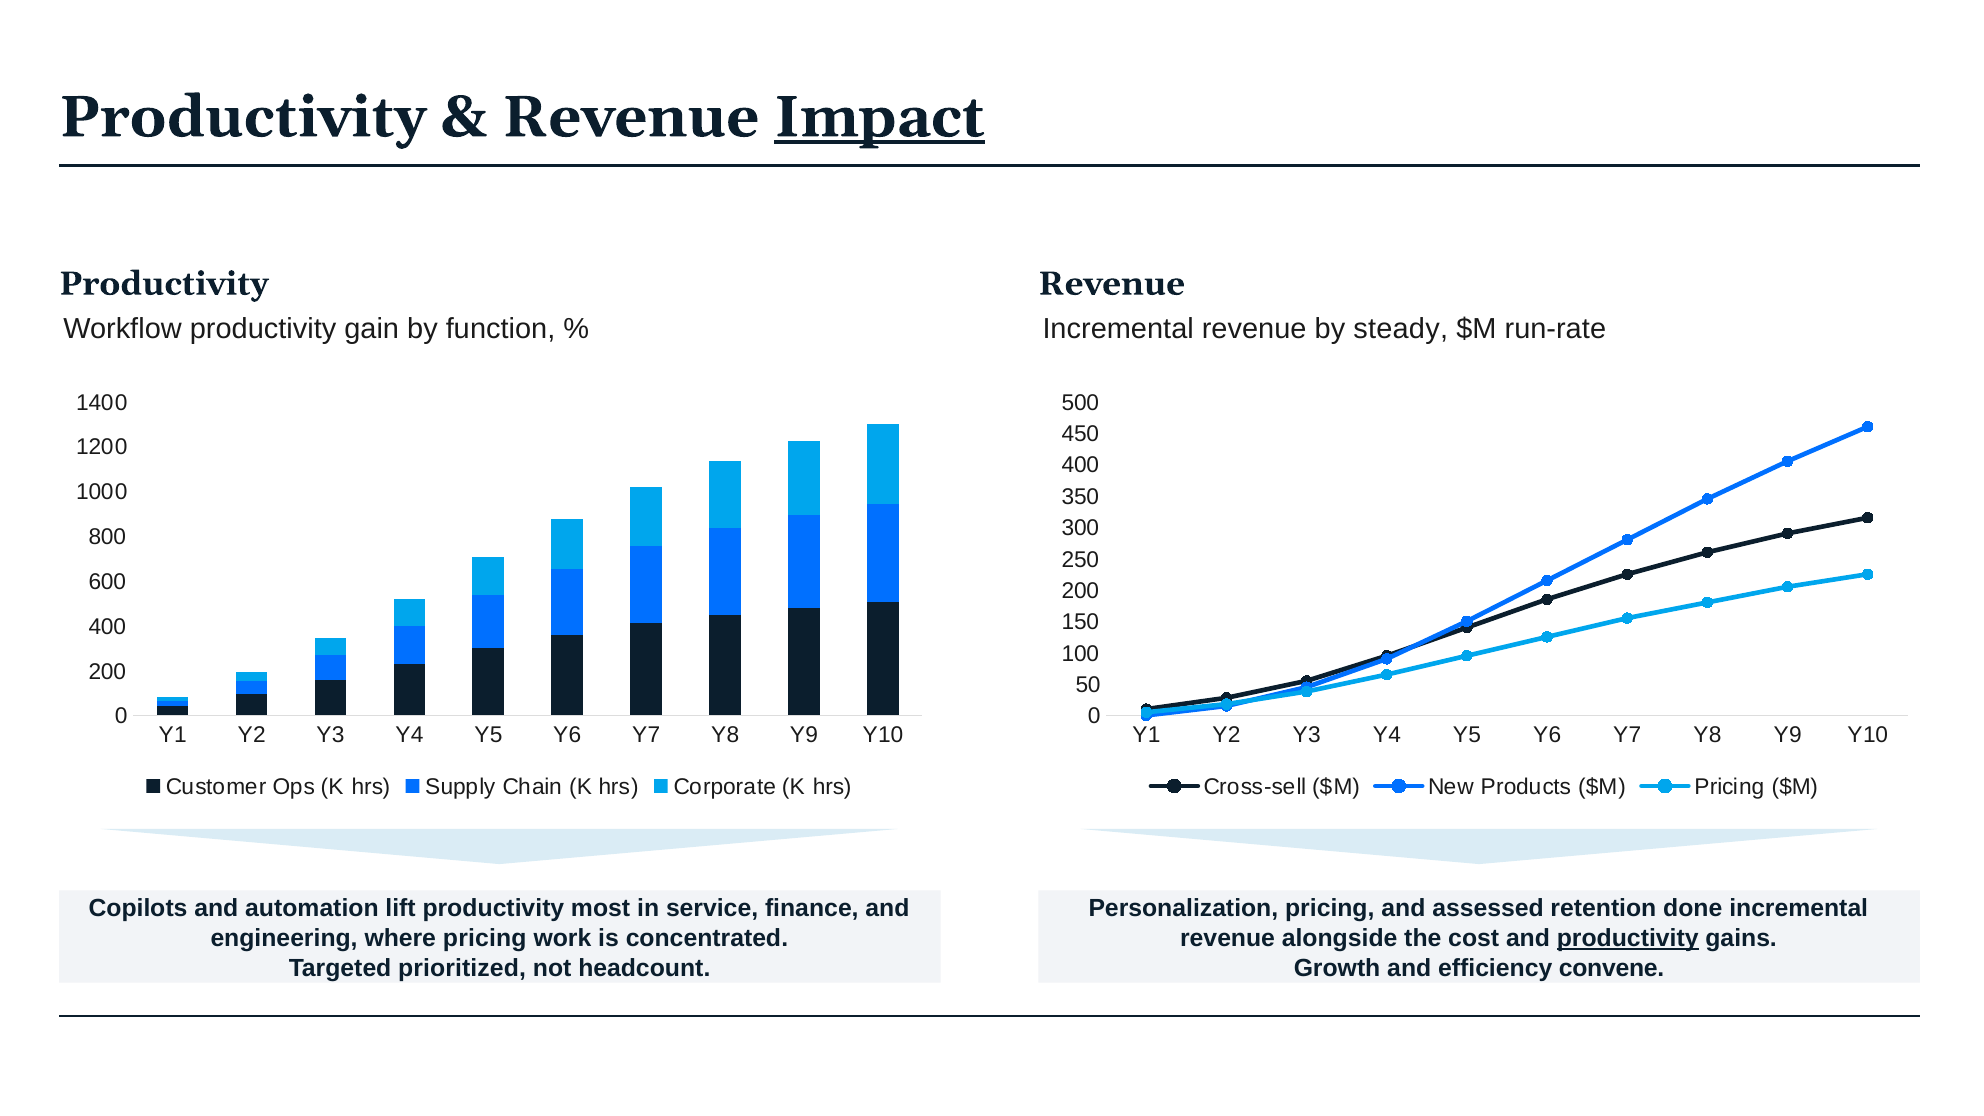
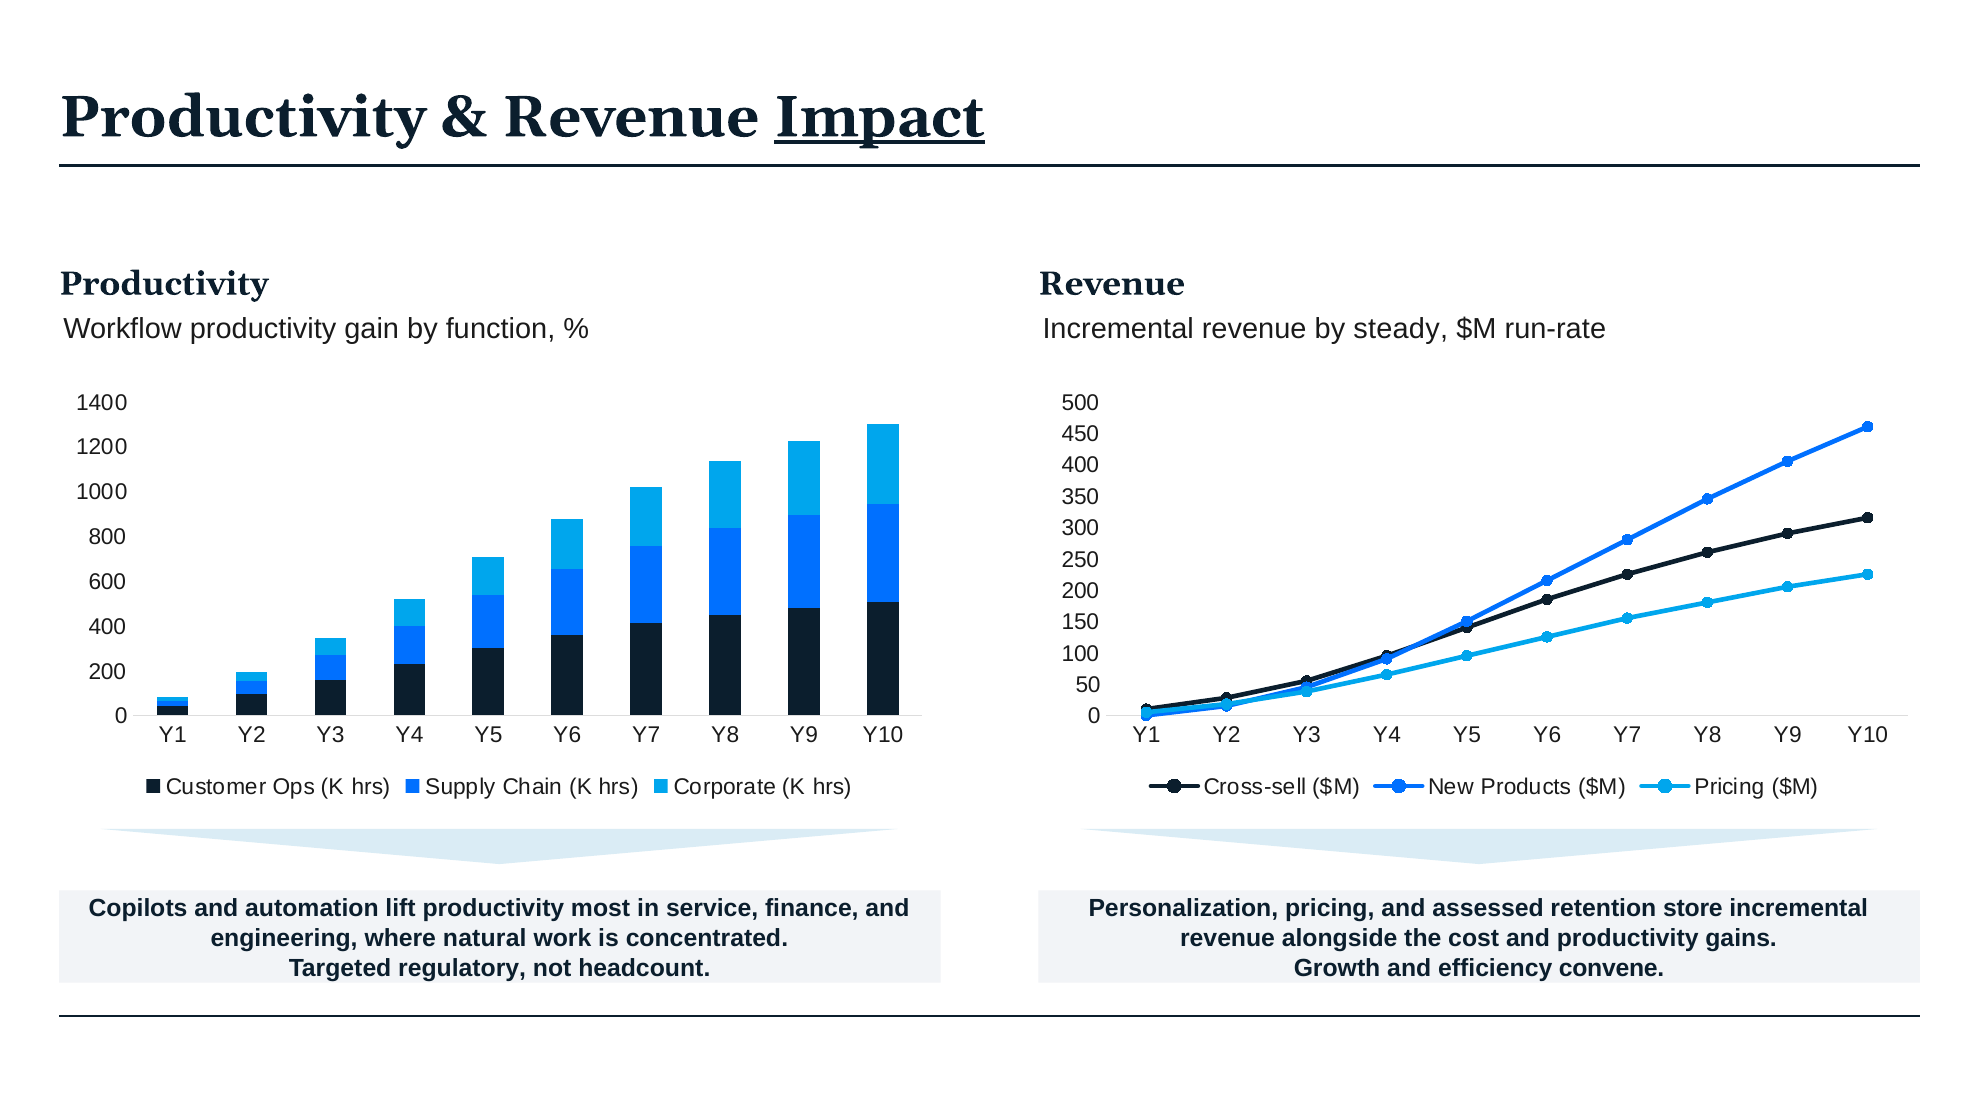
done: done -> store (1693, 909)
where pricing: pricing -> natural (485, 938)
productivity underline: present -> none (1628, 938)
prioritized: prioritized -> regulatory (462, 968)
